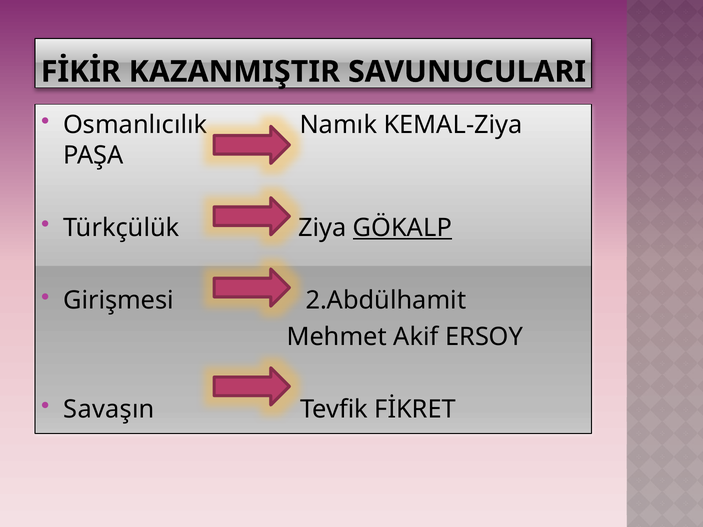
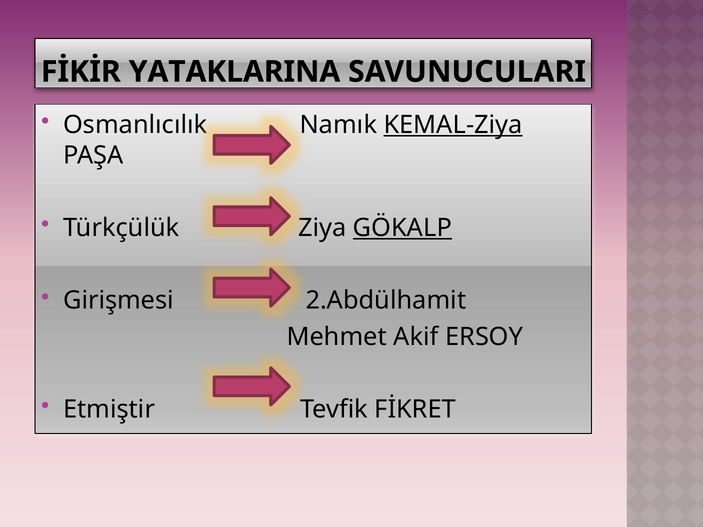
KAZANMIŞTIR: KAZANMIŞTIR -> YATAKLARINA (235, 72)
KEMAL-Ziya underline: none -> present (453, 125)
Savaşın: Savaşın -> Etmiştir (109, 409)
